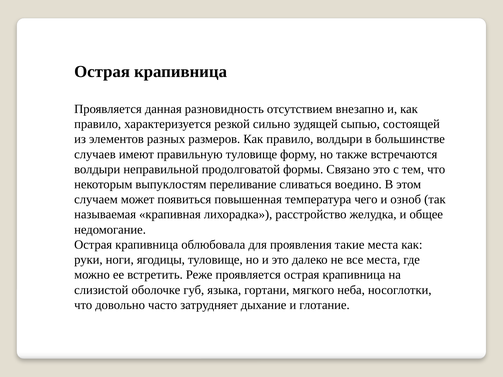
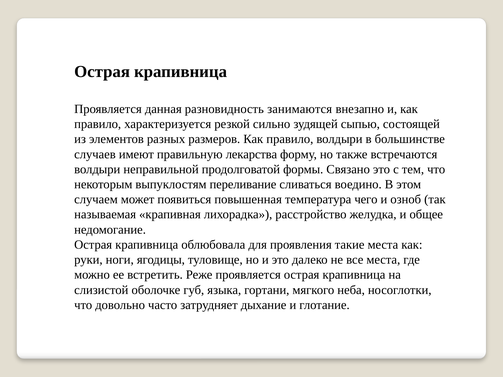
отсутствием: отсутствием -> занимаются (300, 109)
правильную туловище: туловище -> лекарства (251, 154)
